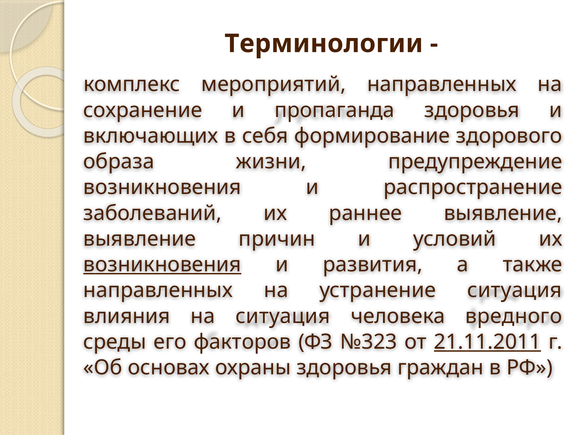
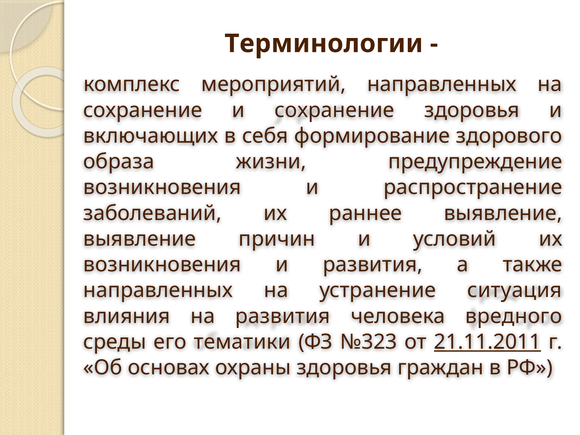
и пропаганда: пропаганда -> сохранение (335, 110)
возникновения underline: present -> none (162, 265)
на ситуация: ситуация -> развития (283, 316)
факторов: факторов -> тематики (242, 342)
